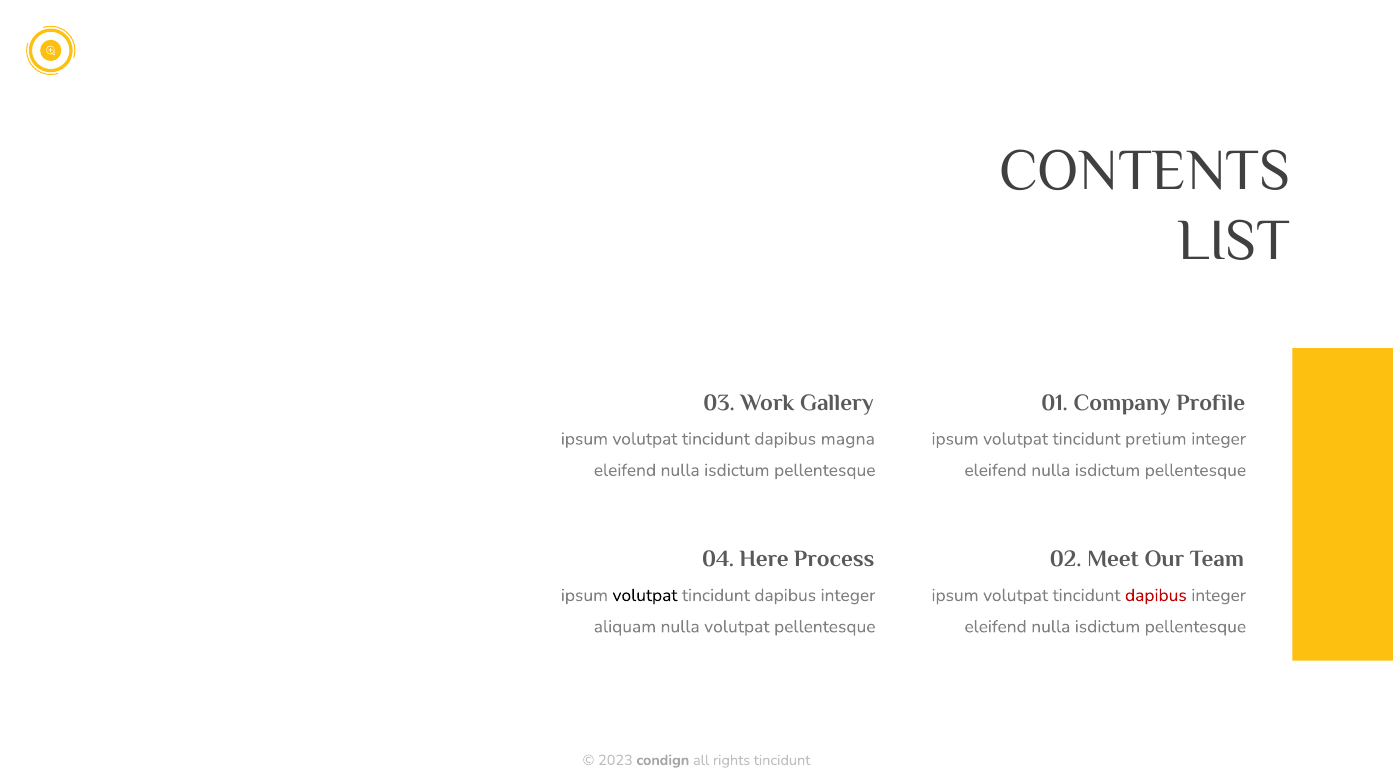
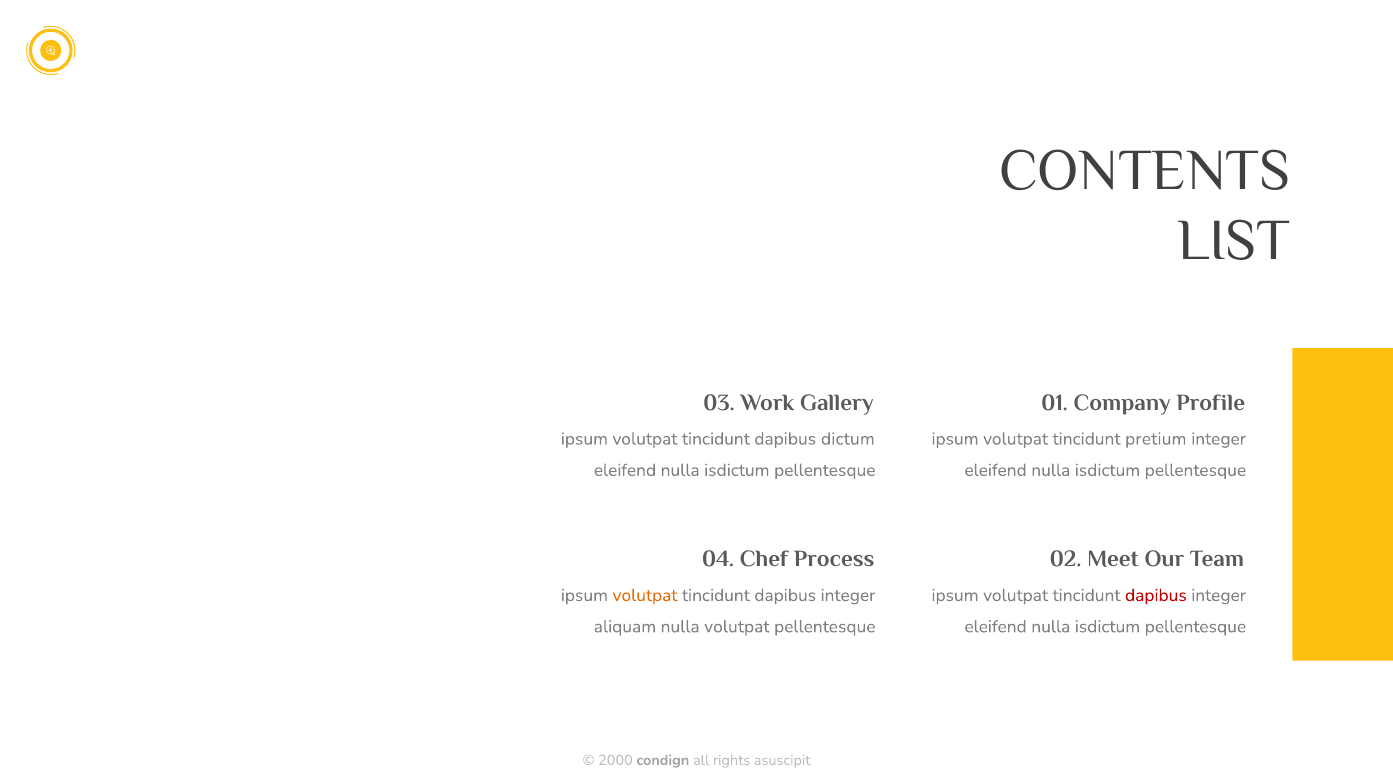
magna: magna -> dictum (848, 439)
Here: Here -> Chef (764, 560)
volutpat colour: black -> orange (645, 596)
2023: 2023 -> 2000 (615, 761)
rights tincidunt: tincidunt -> asuscipit (782, 761)
